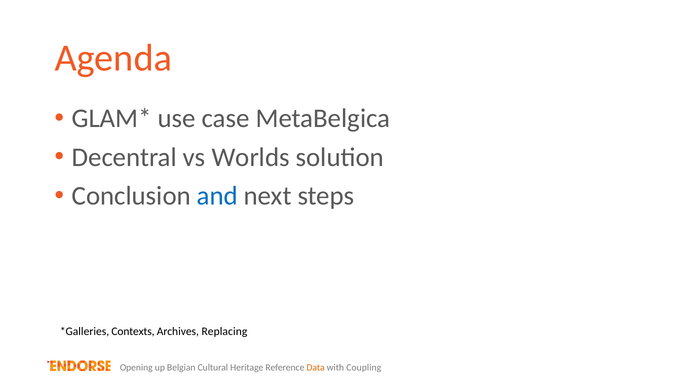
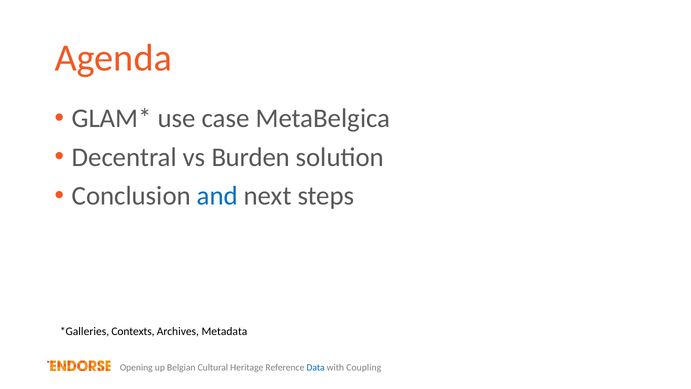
Worlds: Worlds -> Burden (251, 157)
Replacing: Replacing -> Metadata (224, 331)
Data colour: orange -> blue (316, 367)
